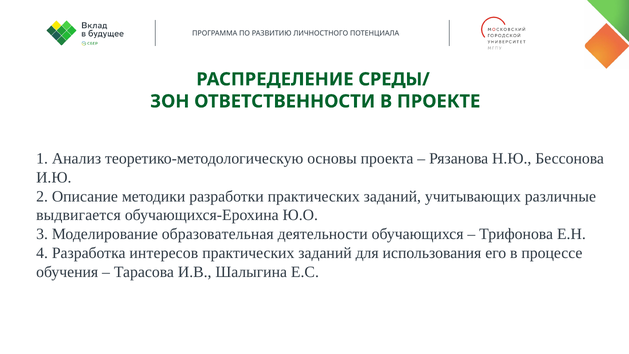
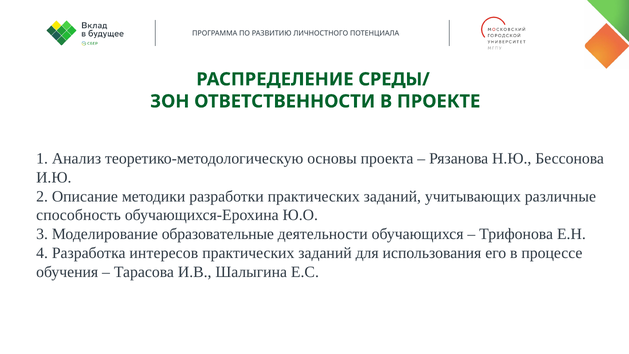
выдвигается: выдвигается -> способность (78, 215)
образовательная: образовательная -> образовательные (218, 234)
